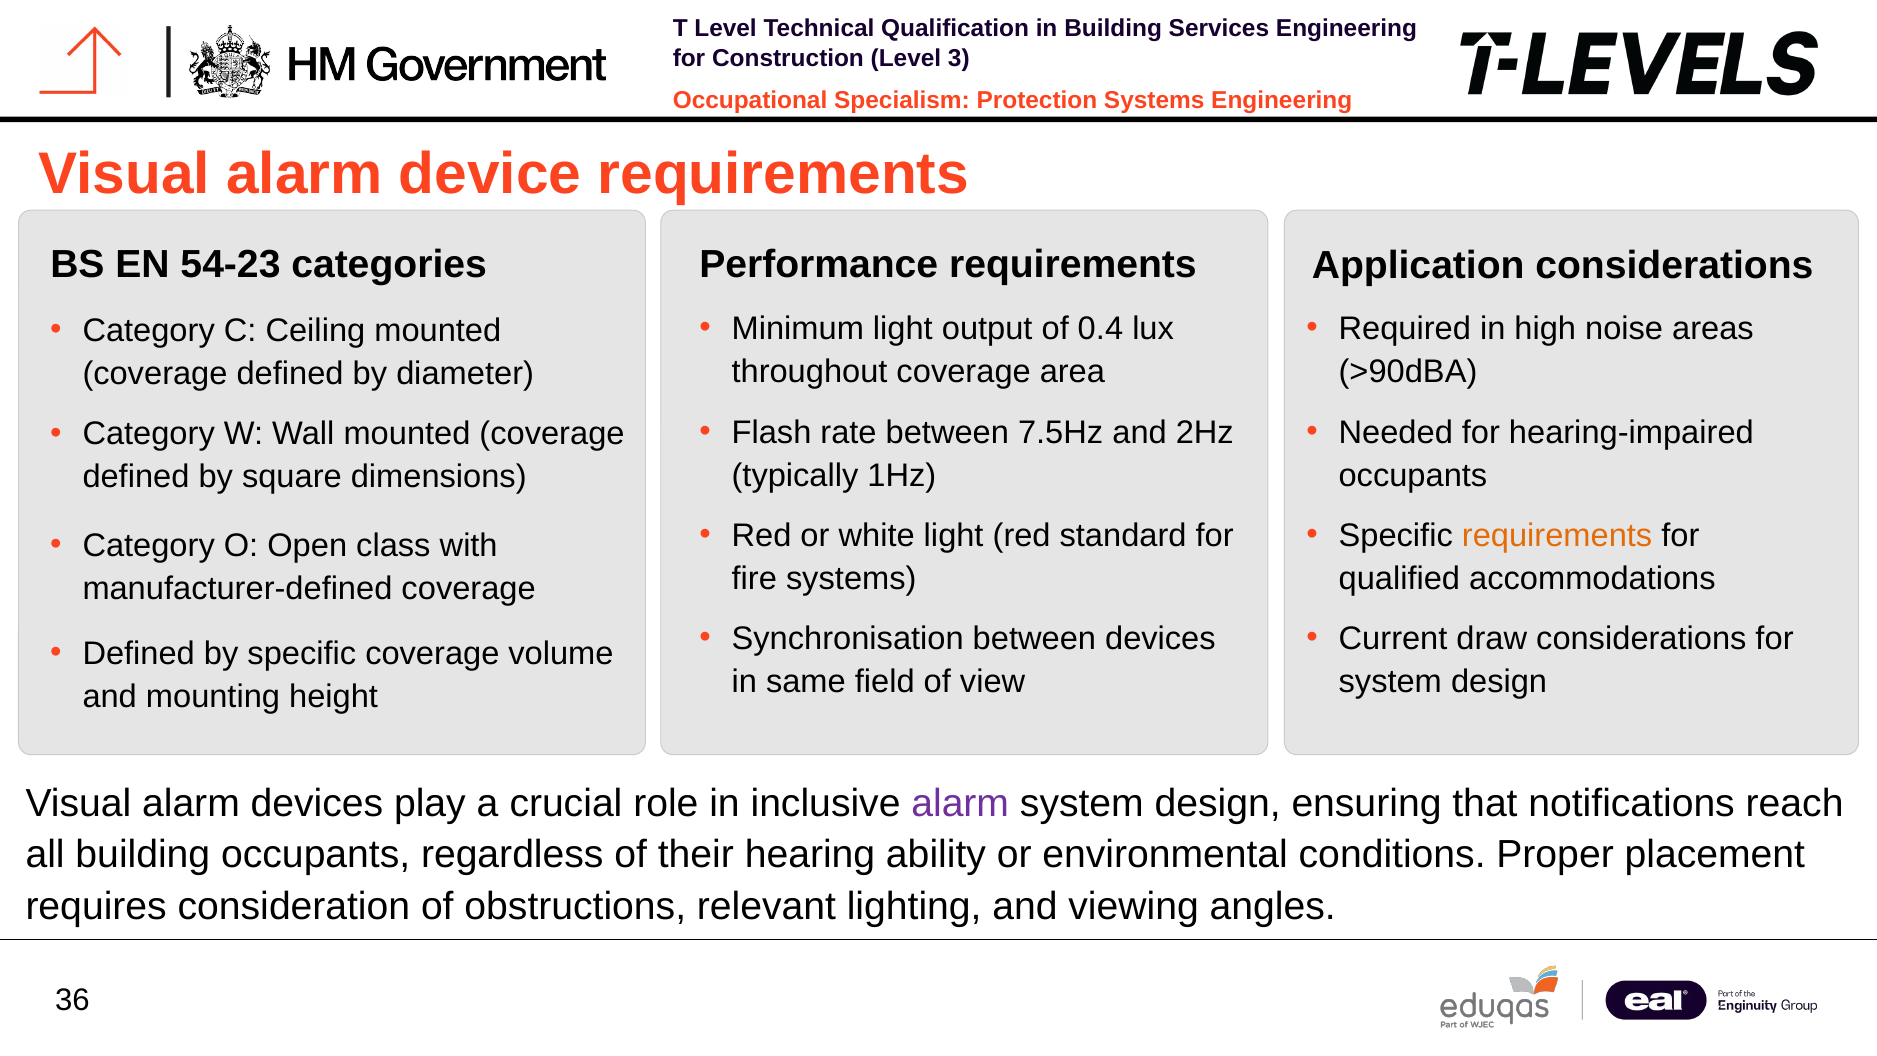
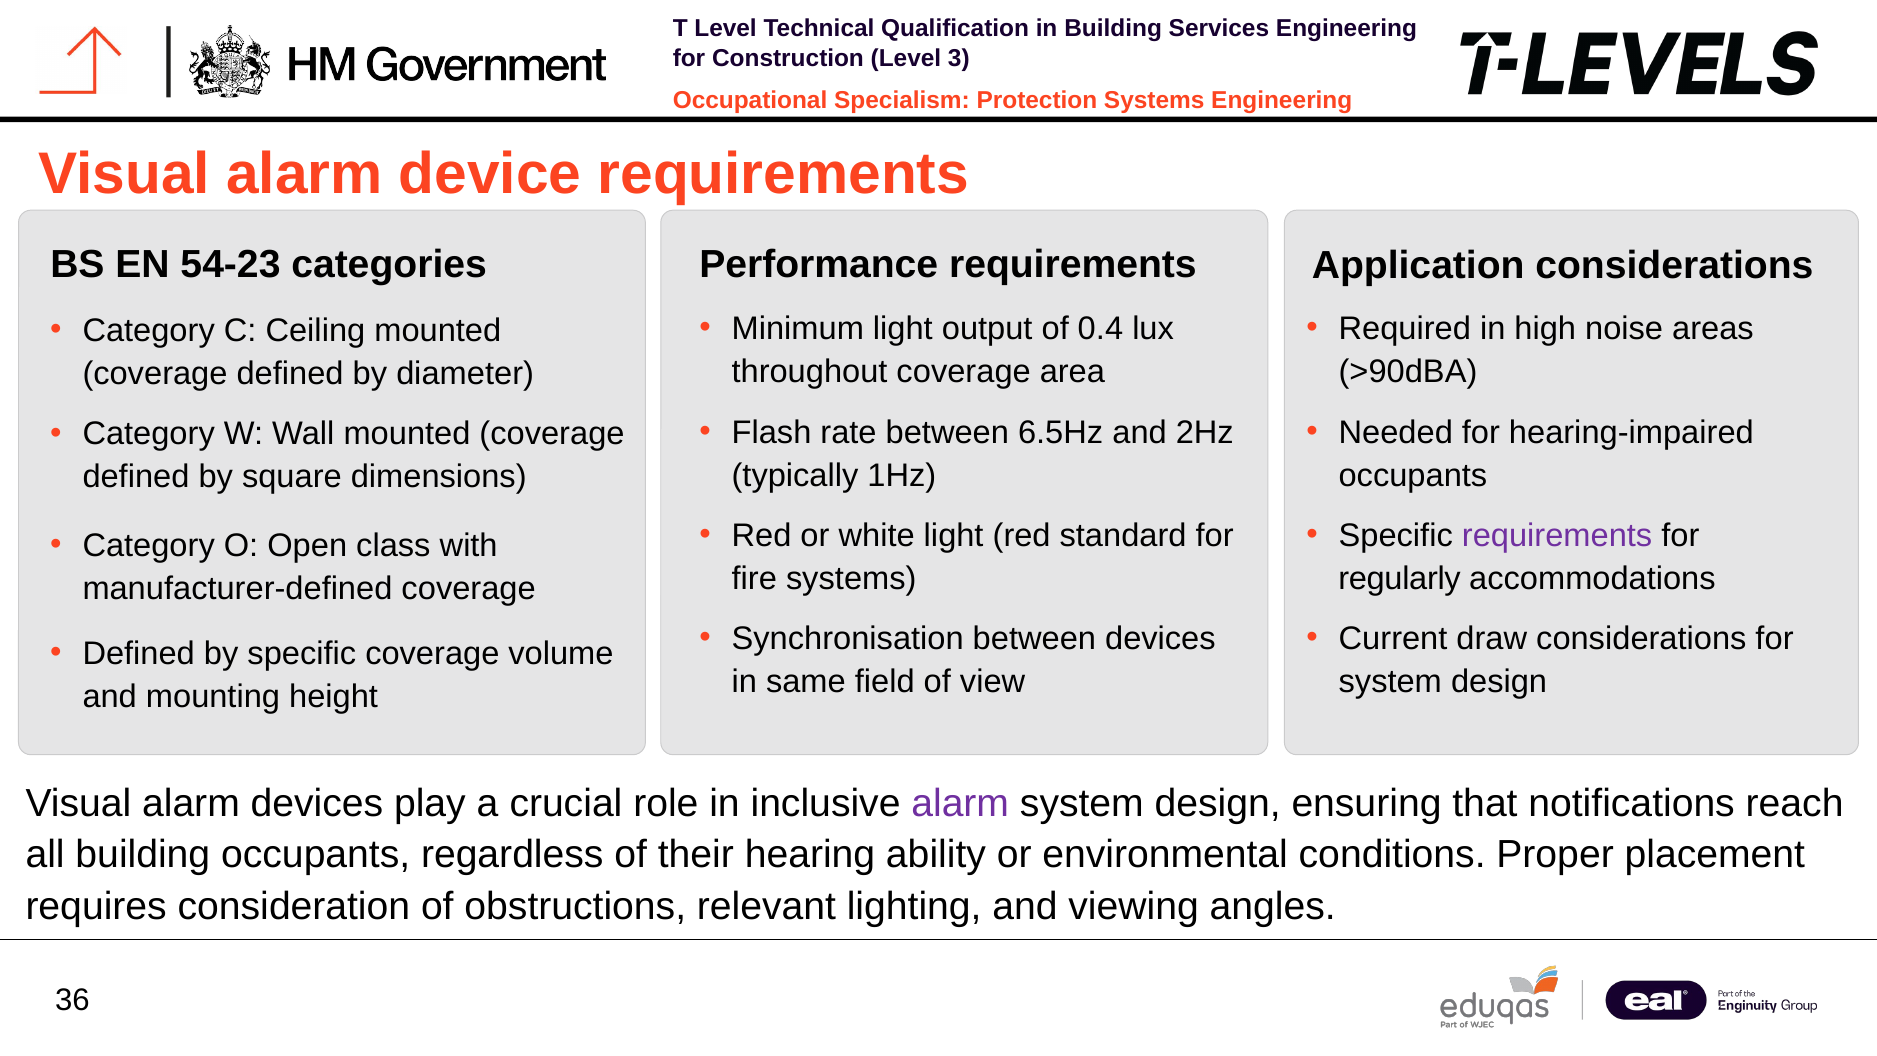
7.5Hz: 7.5Hz -> 6.5Hz (1061, 432)
requirements colour: orange -> purple (1557, 535)
qualified: qualified -> regularly (1400, 578)
